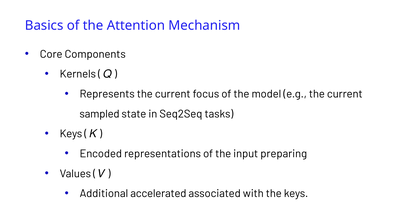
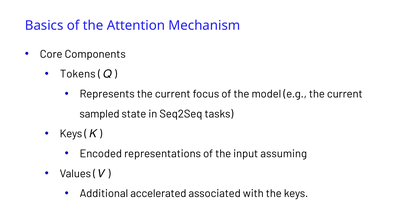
Kernels: Kernels -> Tokens (78, 74)
preparing: preparing -> assuming (284, 154)
